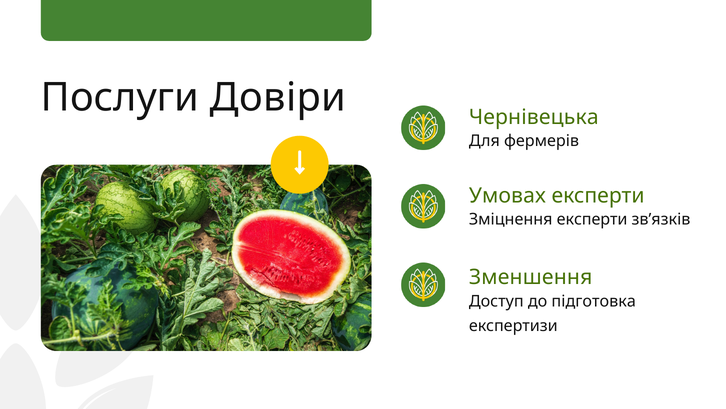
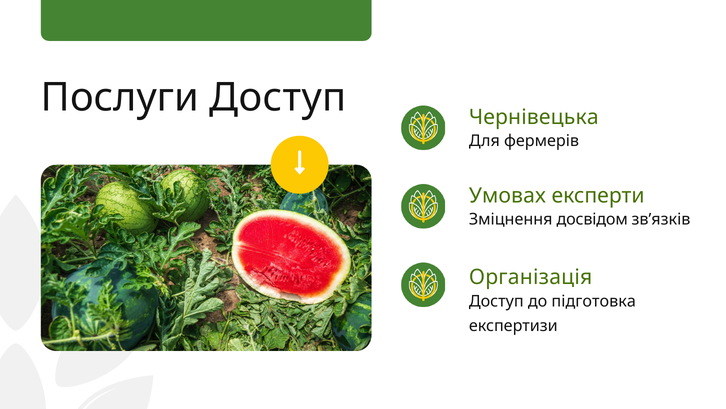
Послуги Довіри: Довіри -> Доступ (278, 98)
Зміцнення експерти: експерти -> досвідом (592, 219)
Зменшення: Зменшення -> Організація (531, 277)
